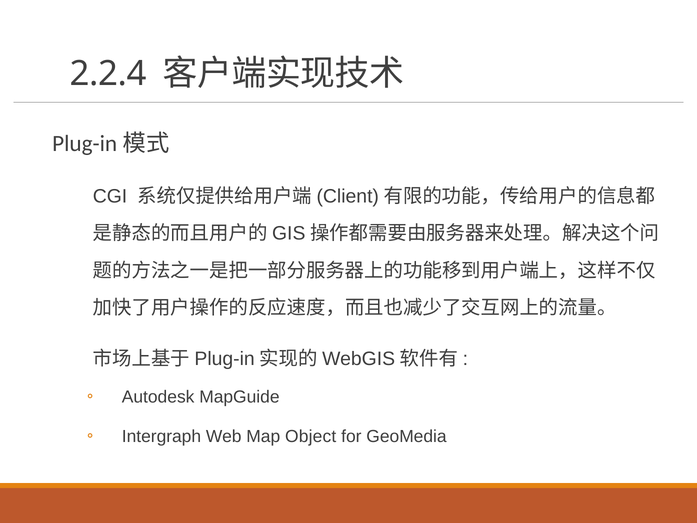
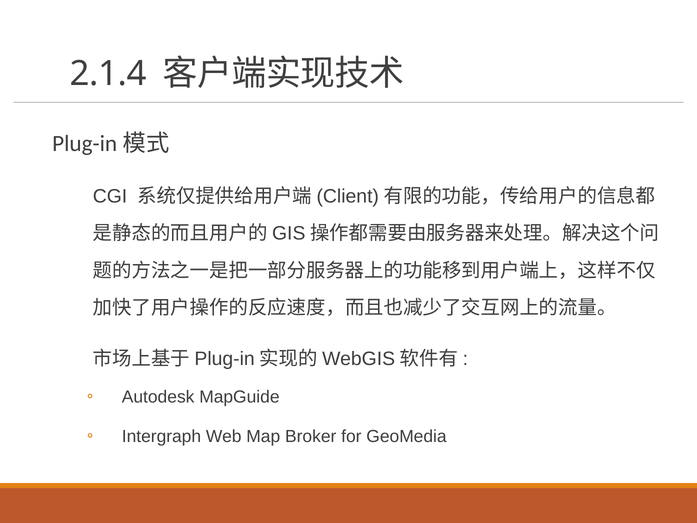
2.2.4: 2.2.4 -> 2.1.4 (108, 74)
Object: Object -> Broker (311, 436)
